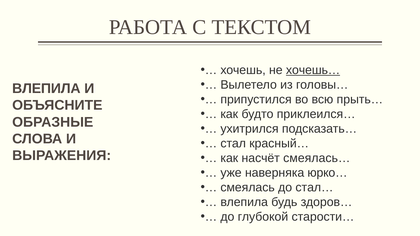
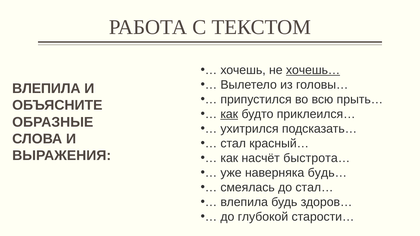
как underline: none -> present (229, 114)
смеялась…: смеялась… -> быстрота… (317, 158)
юрко…: юрко… -> будь… (327, 173)
